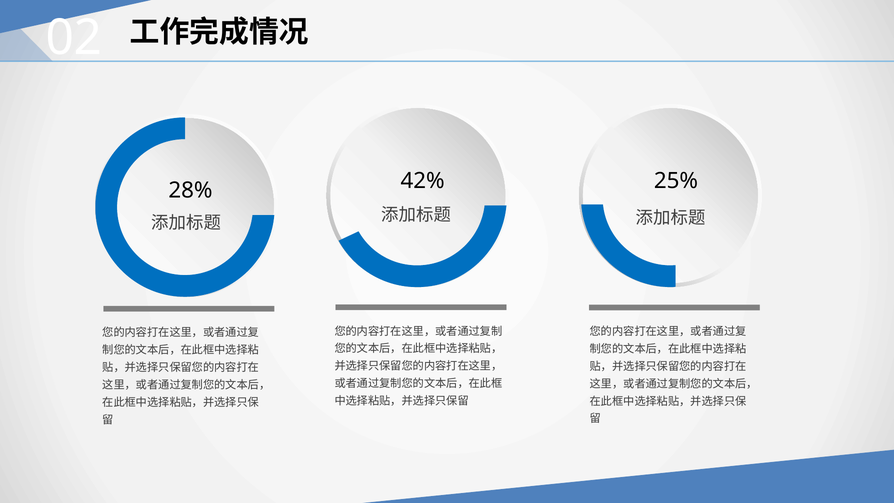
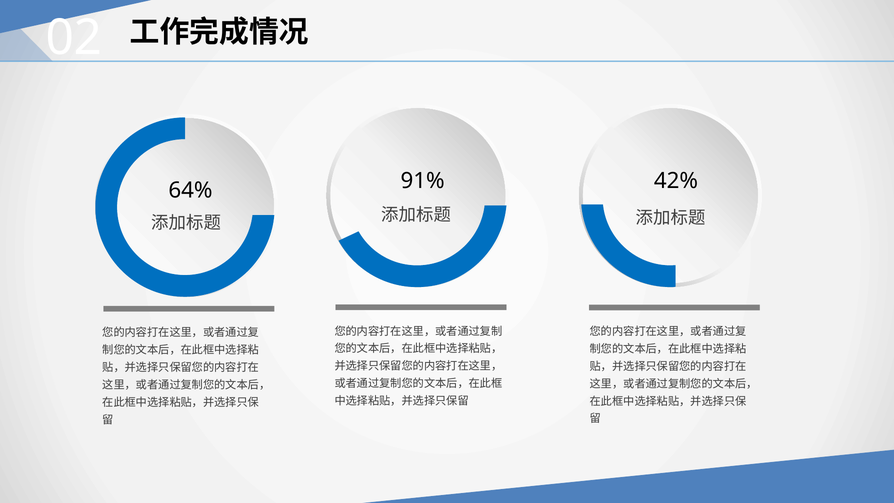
42%: 42% -> 91% (423, 181)
25%: 25% -> 42% (676, 181)
28%: 28% -> 64% (190, 190)
